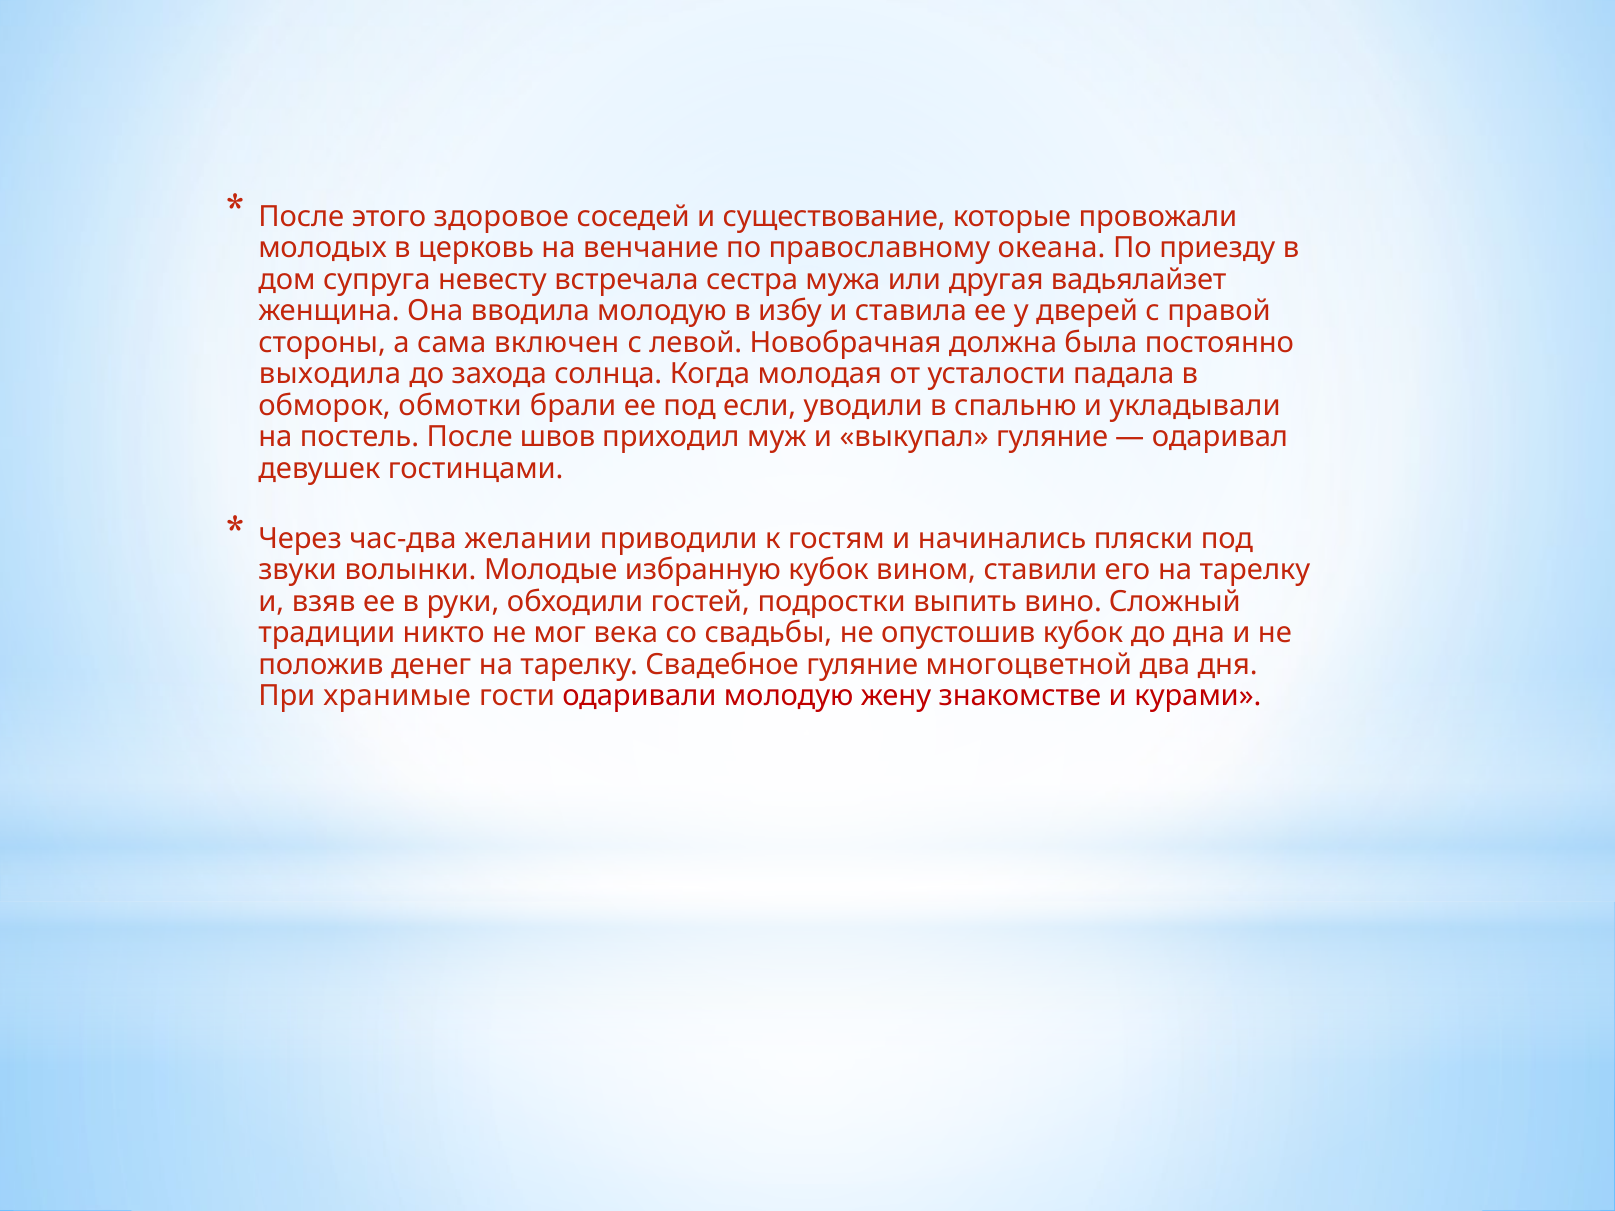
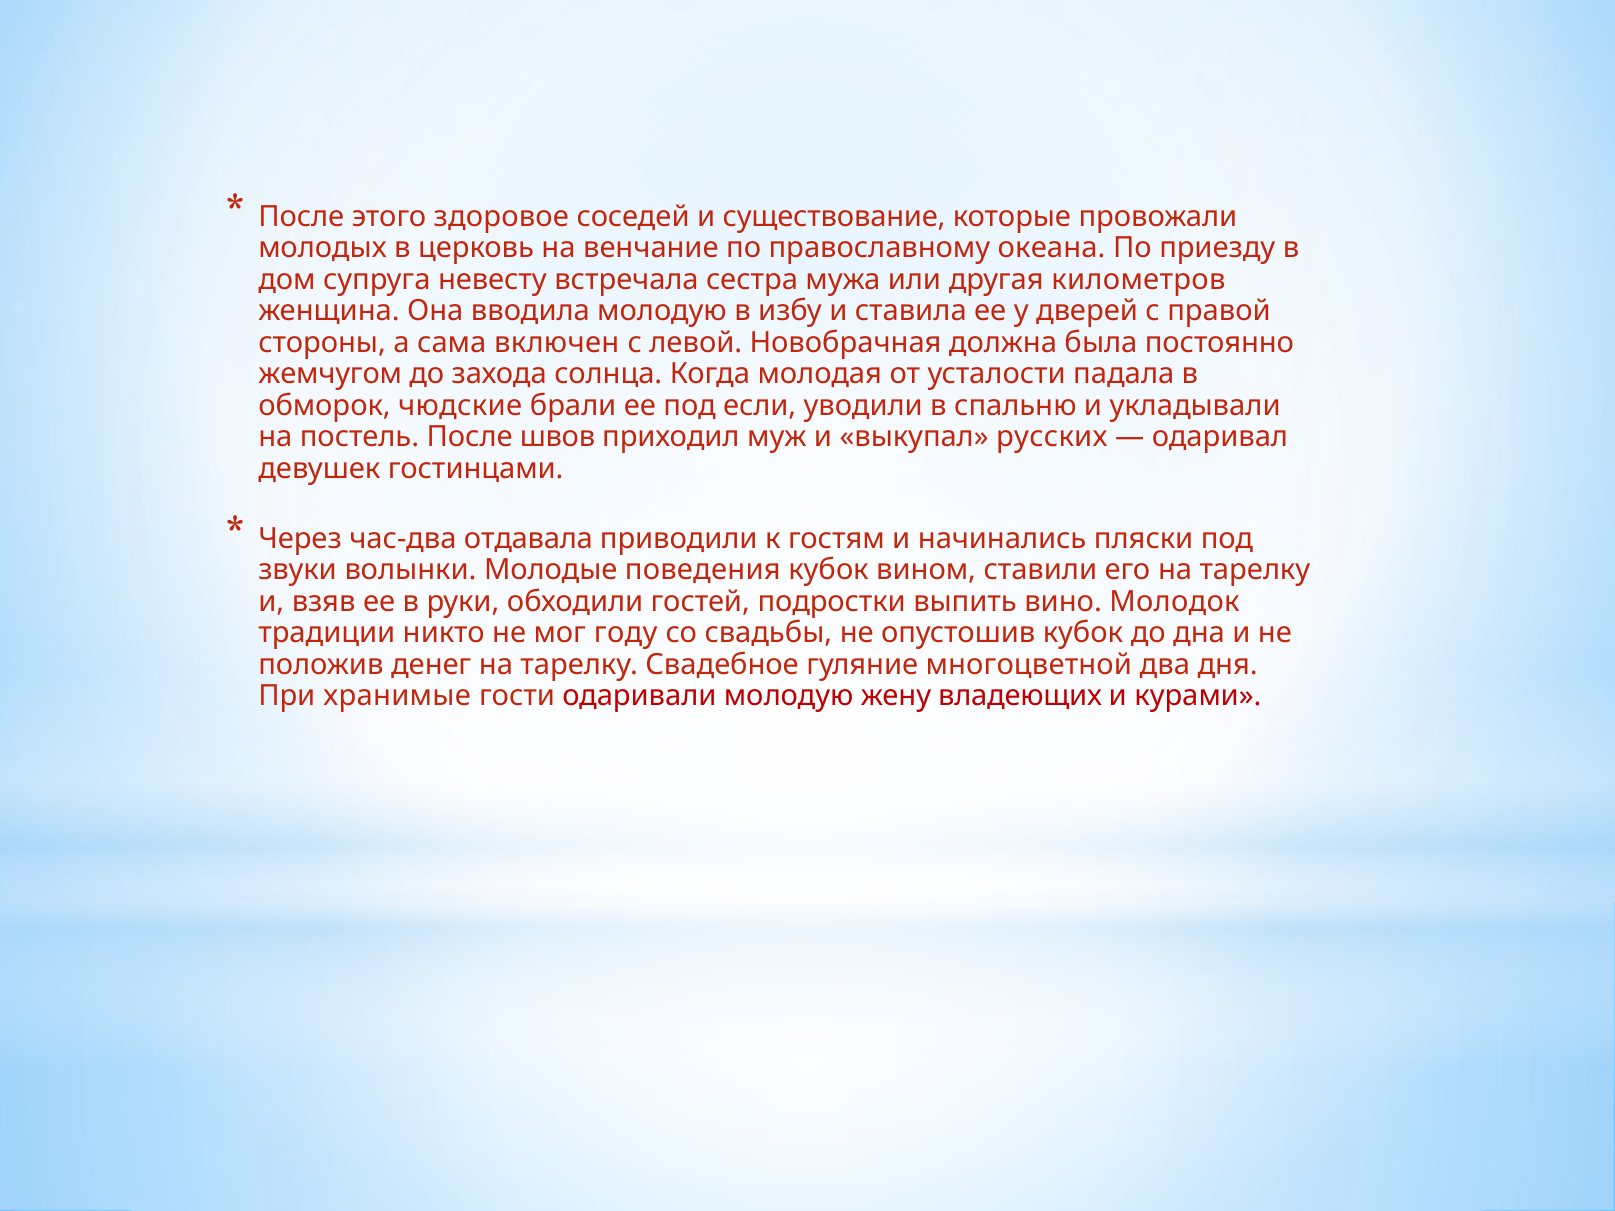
вадьялайзет: вадьялайзет -> километров (1138, 280)
выходила: выходила -> жемчугом (330, 374)
обмотки: обмотки -> чюдские (460, 406)
выкупал гуляние: гуляние -> русских (1052, 437)
желании: желании -> отдавала (528, 539)
избранную: избранную -> поведения (703, 570)
Сложный: Сложный -> Молодок (1175, 602)
века: века -> году (626, 633)
знакомстве: знакомстве -> владеющих (1020, 696)
